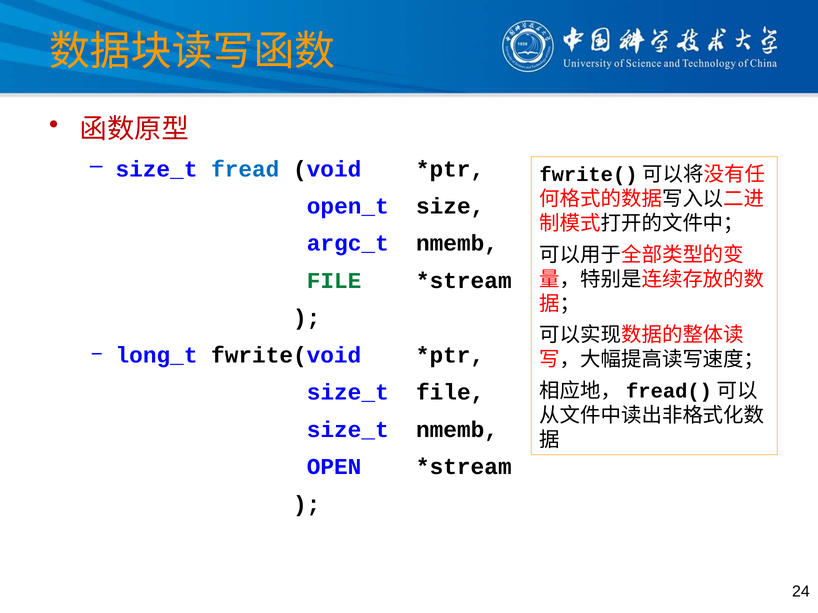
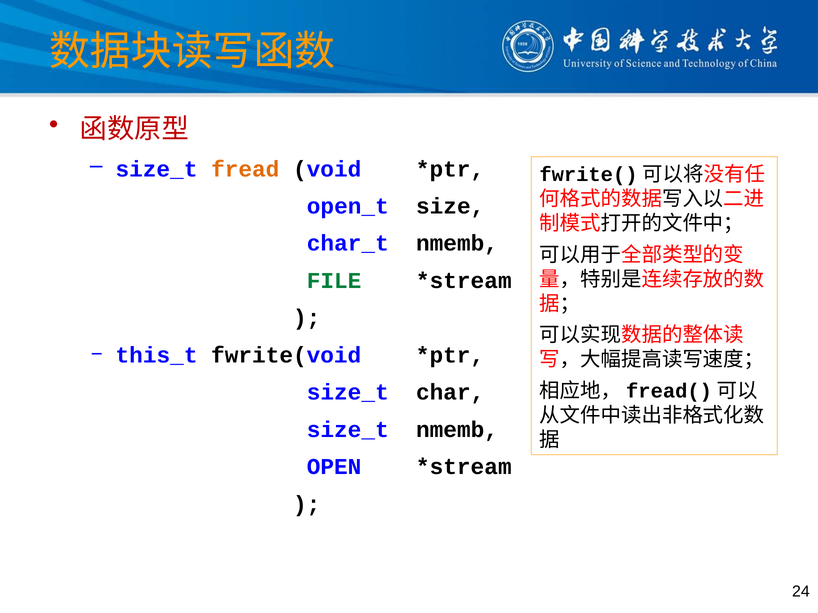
fread colour: blue -> orange (245, 169)
argc_t: argc_t -> char_t (348, 244)
long_t: long_t -> this_t (157, 355)
size_t file: file -> char (450, 393)
